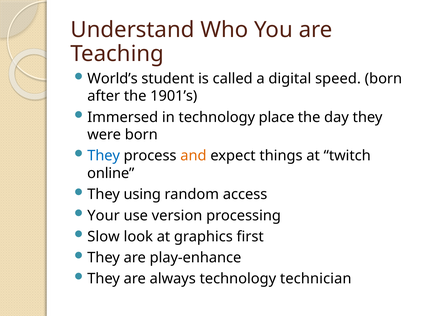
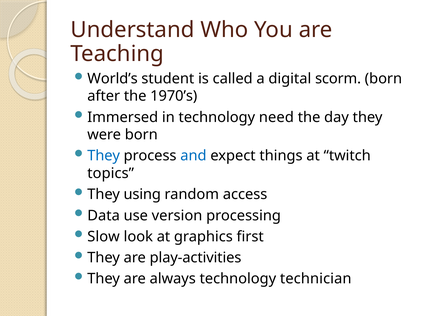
speed: speed -> scorm (338, 79)
1901’s: 1901’s -> 1970’s (174, 96)
place: place -> need (276, 117)
and colour: orange -> blue (193, 156)
online: online -> topics (111, 174)
Your: Your -> Data (104, 216)
play-enhance: play-enhance -> play-activities (196, 258)
